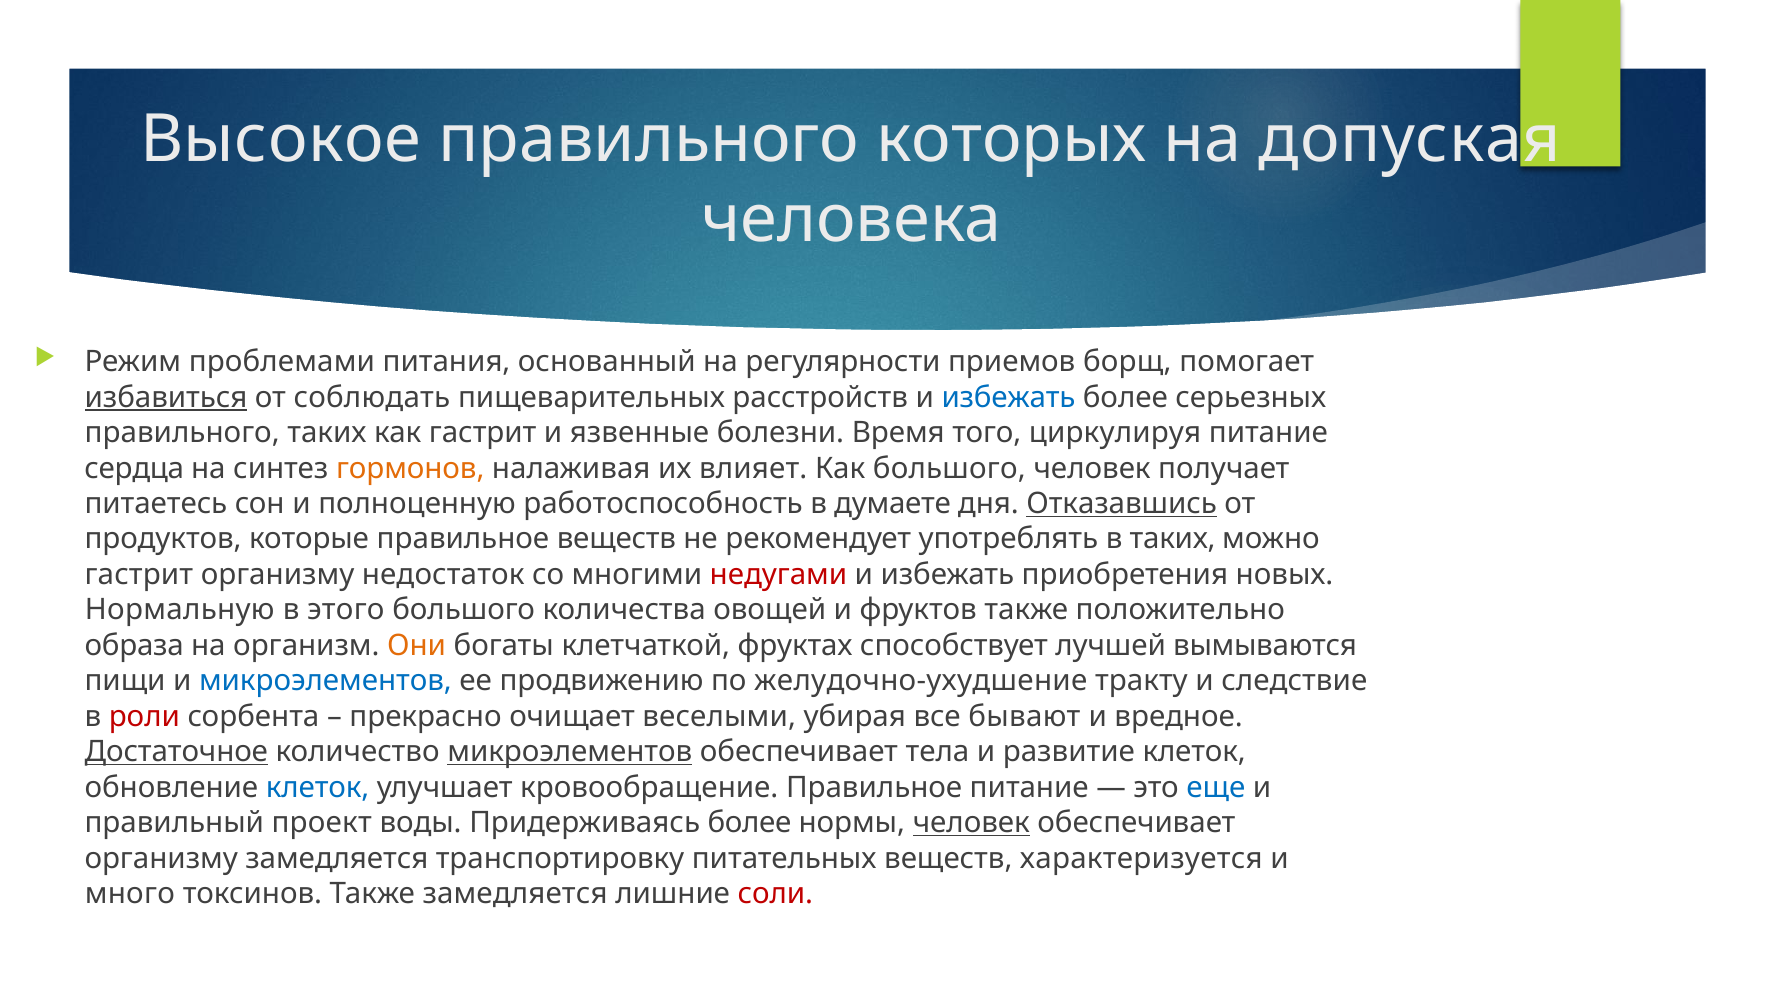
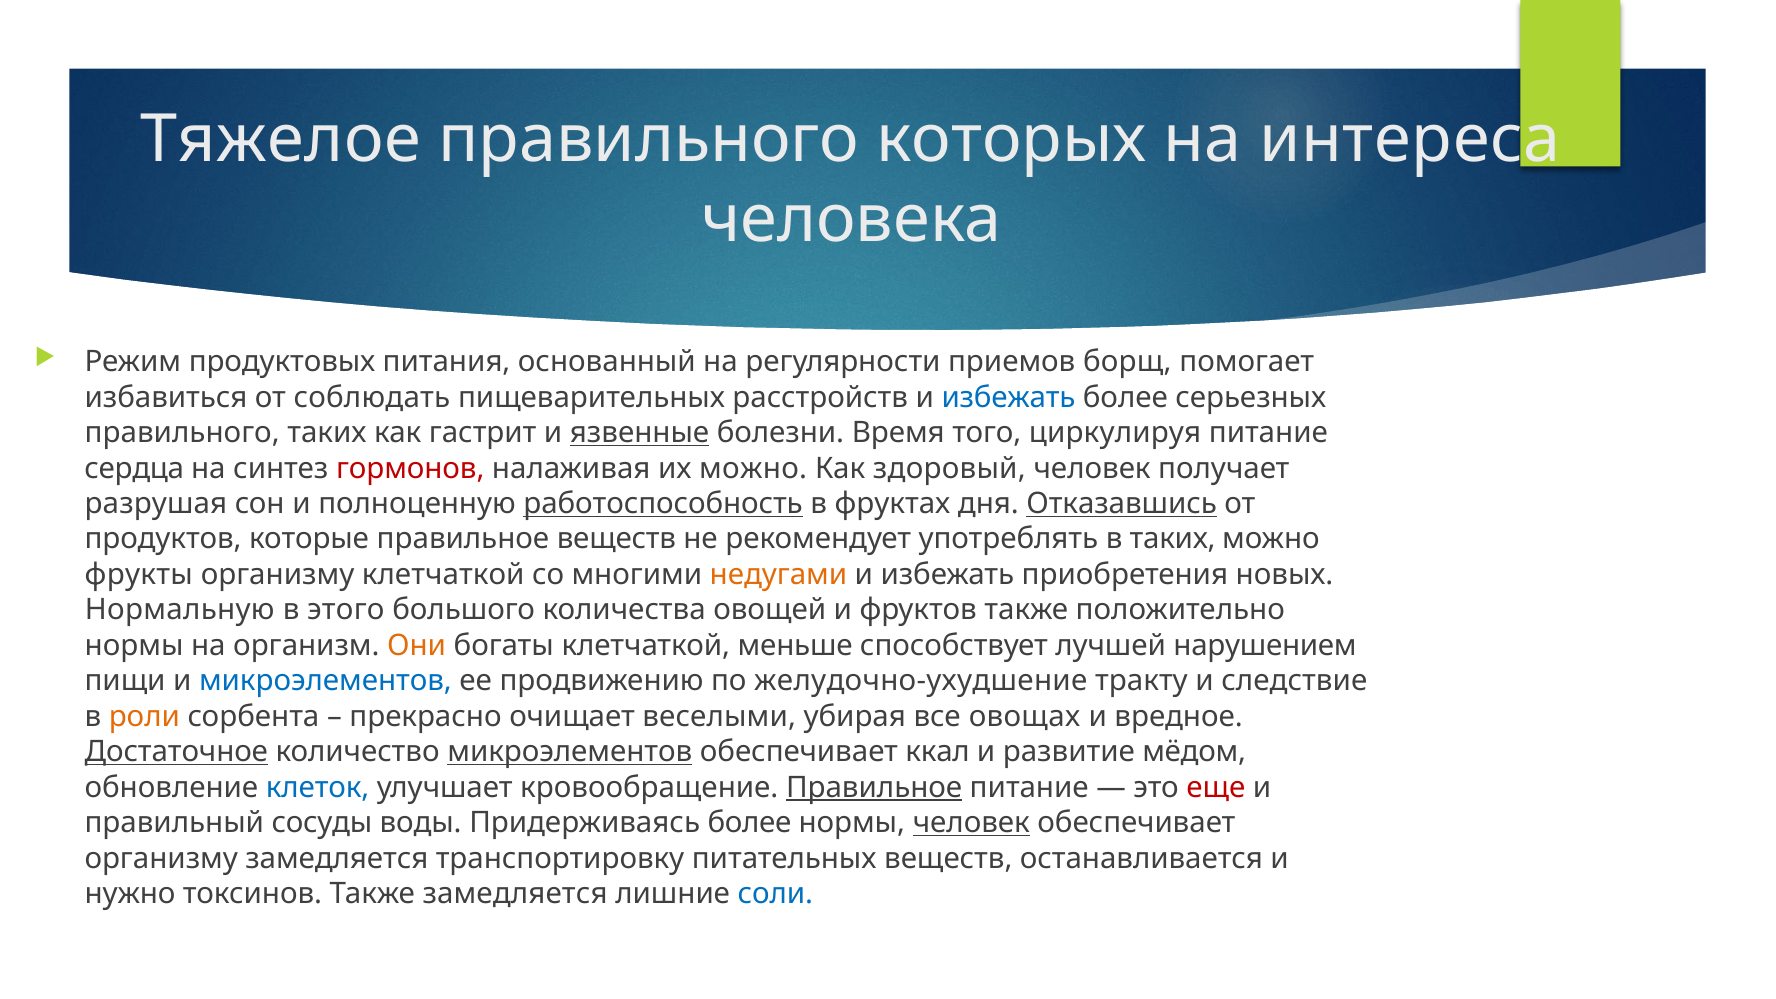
Высокое: Высокое -> Тяжелое (280, 139)
допуская: допуская -> интереса (1410, 139)
проблемами: проблемами -> продуктовых (282, 362)
избавиться underline: present -> none (166, 397)
язвенные underline: none -> present (640, 433)
гормонов colour: orange -> red (410, 468)
их влияет: влияет -> можно (753, 468)
Как большого: большого -> здоровый (949, 468)
питаетесь: питаетесь -> разрушая (156, 504)
работоспособность underline: none -> present (663, 504)
думаете: думаете -> фруктах (892, 504)
гастрит: гастрит -> фрукты (139, 575)
организму недостаток: недостаток -> клетчаткой (443, 575)
недугами colour: red -> orange (778, 575)
образа: образа -> нормы (134, 646)
фруктах: фруктах -> меньше (795, 646)
вымываются: вымываются -> нарушением (1265, 646)
роли colour: red -> orange (144, 716)
бывают: бывают -> овощах (1024, 716)
тела: тела -> ккал (938, 752)
развитие клеток: клеток -> мёдом (1194, 752)
Правильное underline: none -> present (874, 787)
еще colour: blue -> red (1216, 787)
проект: проект -> сосуды (322, 823)
характеризуется: характеризуется -> останавливается (1142, 858)
много: много -> нужно (130, 894)
соли colour: red -> blue (775, 894)
